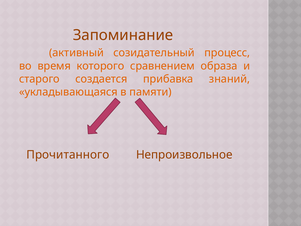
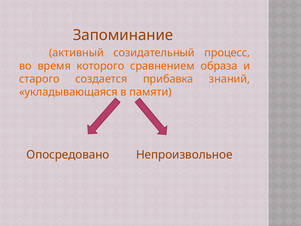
Прочитанного: Прочитанного -> Опосредовано (68, 155)
